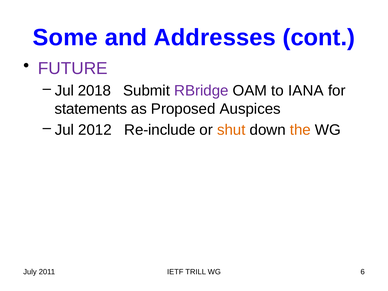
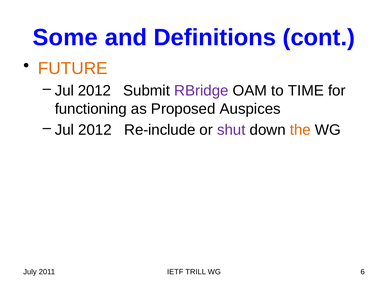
Addresses: Addresses -> Definitions (215, 38)
FUTURE colour: purple -> orange (73, 68)
2018: 2018 -> 2012 (94, 91)
IANA: IANA -> TIME (306, 91)
statements: statements -> functioning (91, 109)
shut colour: orange -> purple (231, 130)
